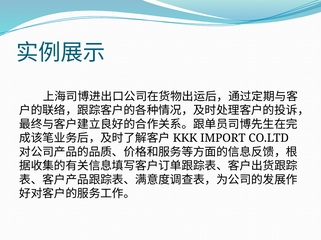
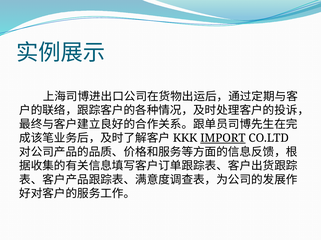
IMPORT underline: none -> present (223, 139)
